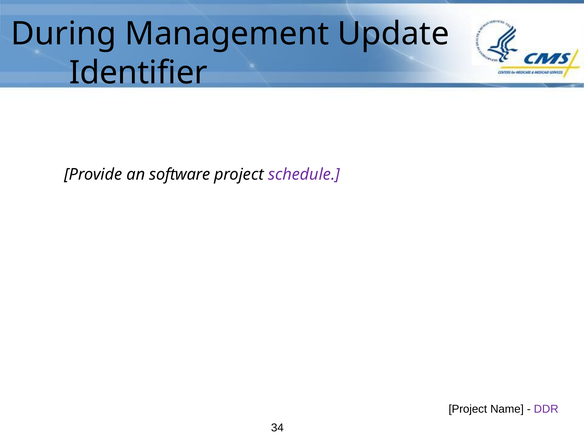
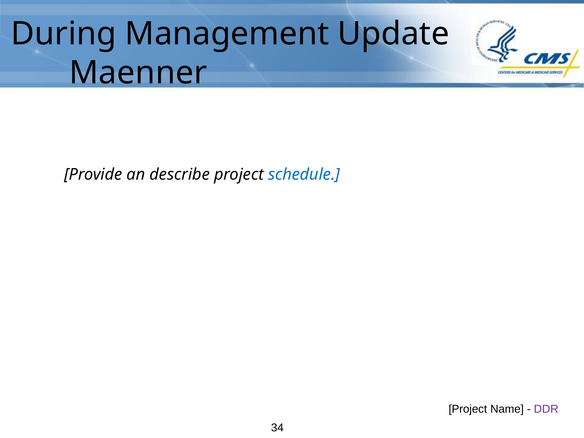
Identifier: Identifier -> Maenner (138, 73)
software: software -> describe (180, 174)
schedule colour: purple -> blue (304, 174)
